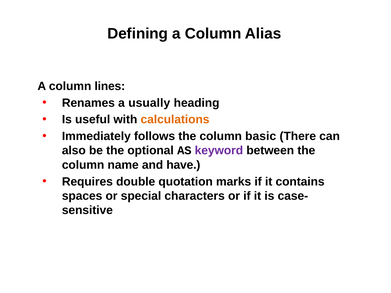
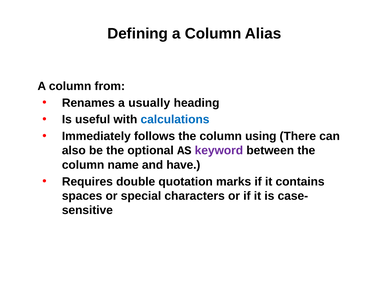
lines: lines -> from (110, 86)
calculations colour: orange -> blue (175, 120)
basic: basic -> using (261, 136)
